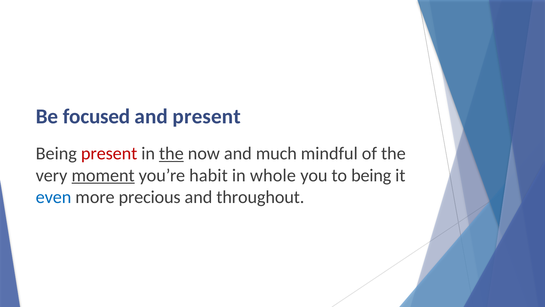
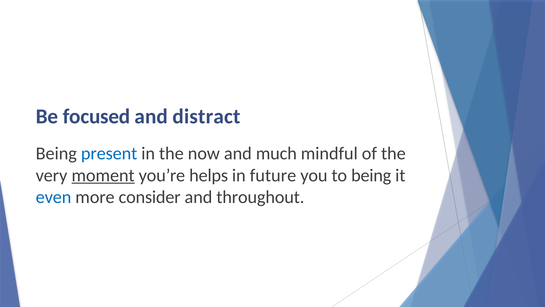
and present: present -> distract (207, 116)
present colour: red -> blue (109, 153)
the underline: present -> none (171, 153)
habit: habit -> helps (209, 175)
whole: whole -> future (273, 175)
precious: precious -> consider (150, 197)
